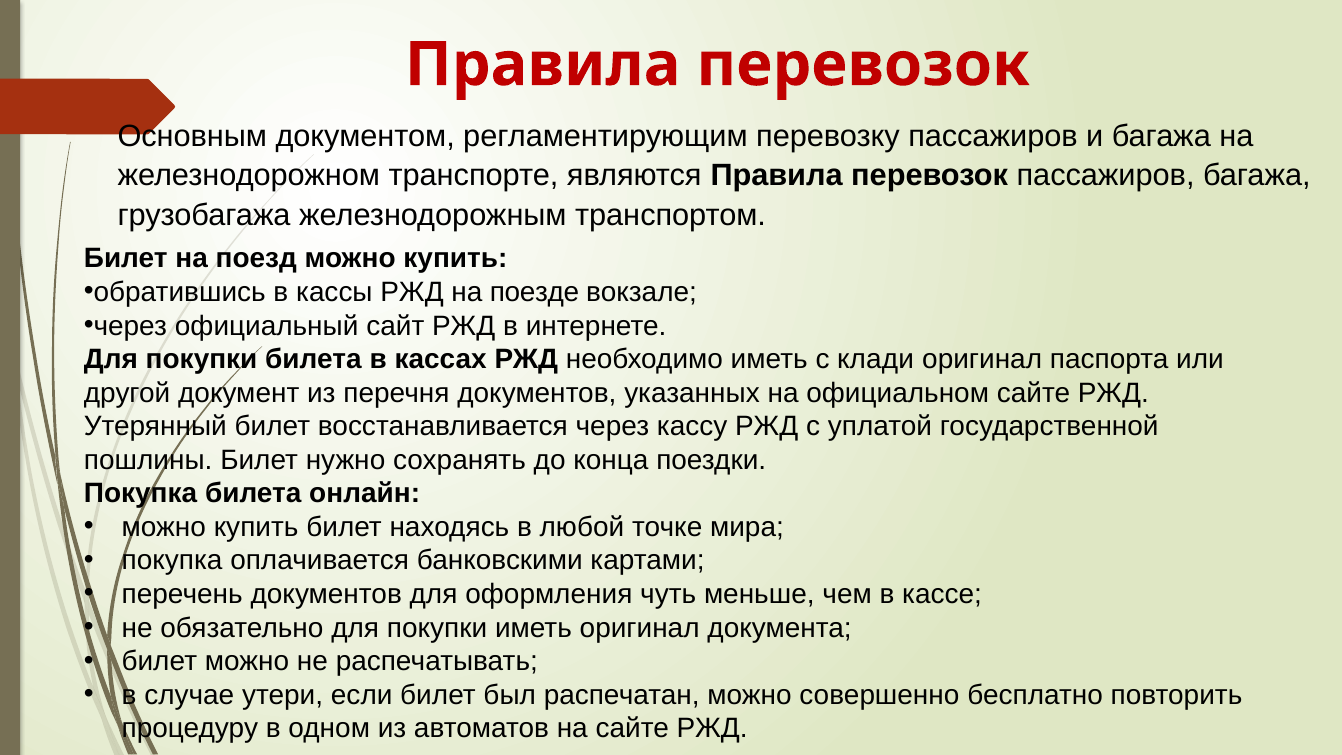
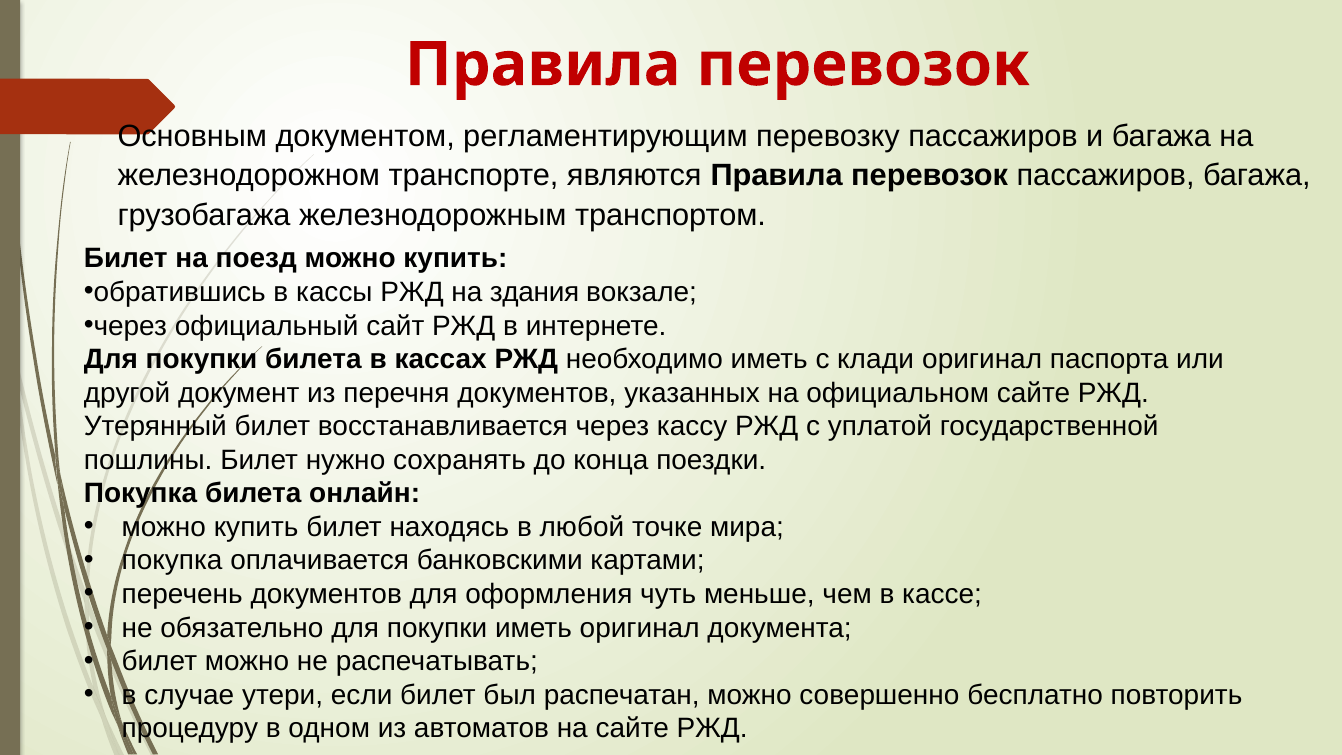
поезде: поезде -> здания (535, 292)
